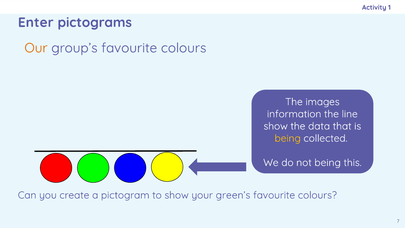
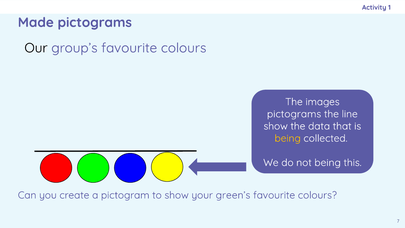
Enter: Enter -> Made (36, 22)
Our colour: orange -> black (36, 48)
information: information -> pictograms (294, 114)
